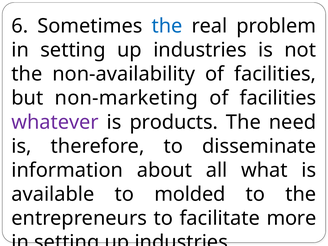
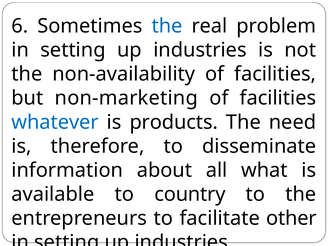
whatever colour: purple -> blue (55, 122)
molded: molded -> country (190, 194)
more: more -> other (291, 218)
